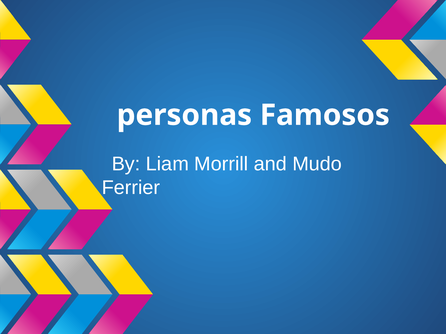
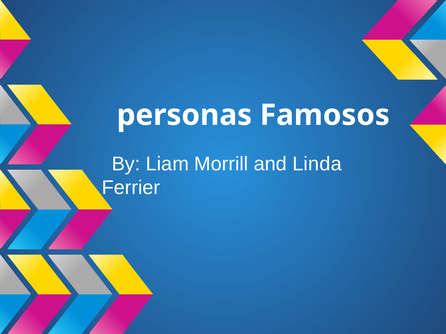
Mudo: Mudo -> Linda (317, 164)
